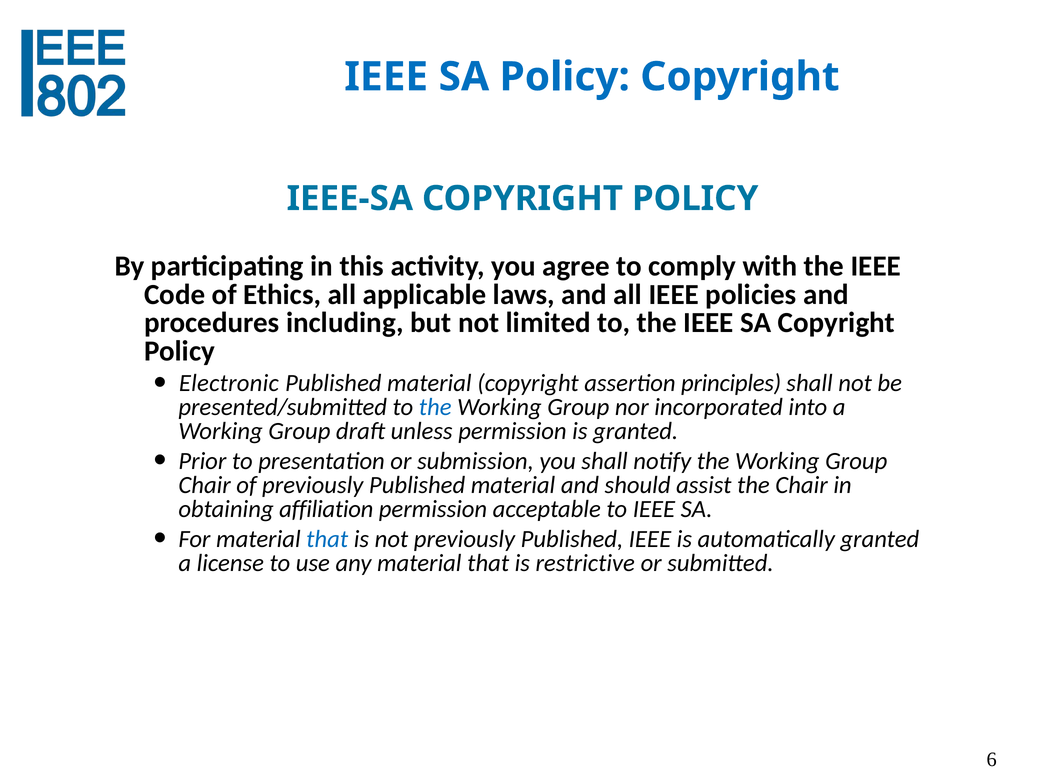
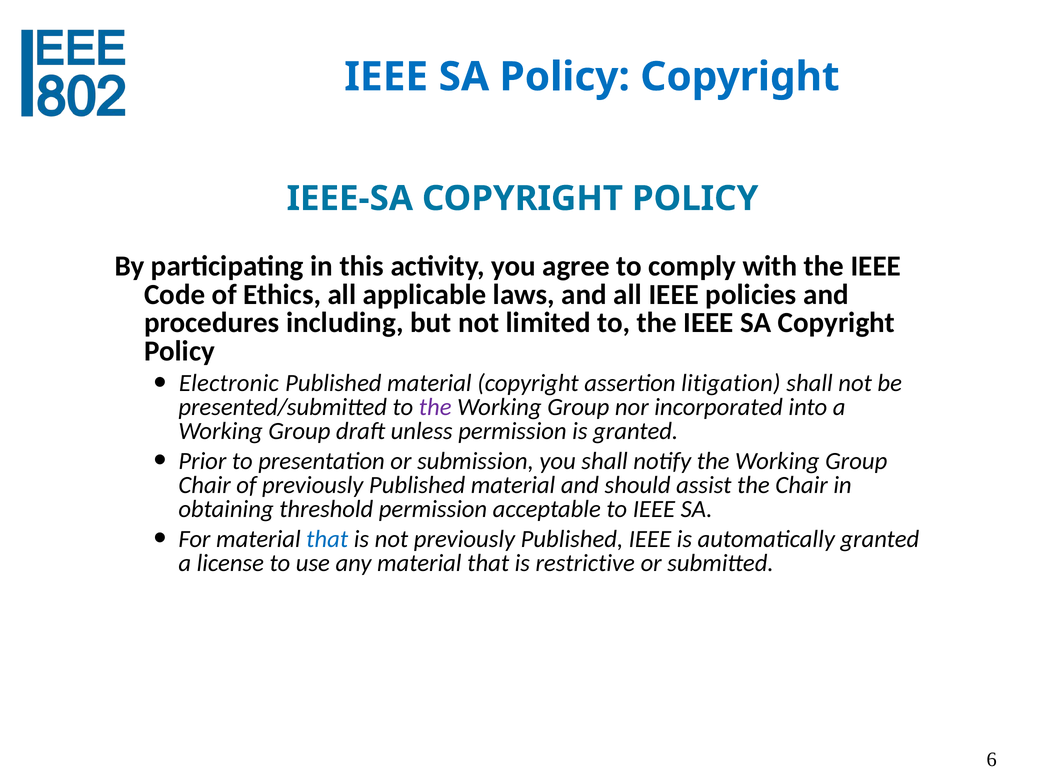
principles: principles -> litigation (731, 383)
the colour: blue -> purple (435, 407)
affiliation: affiliation -> threshold (326, 509)
